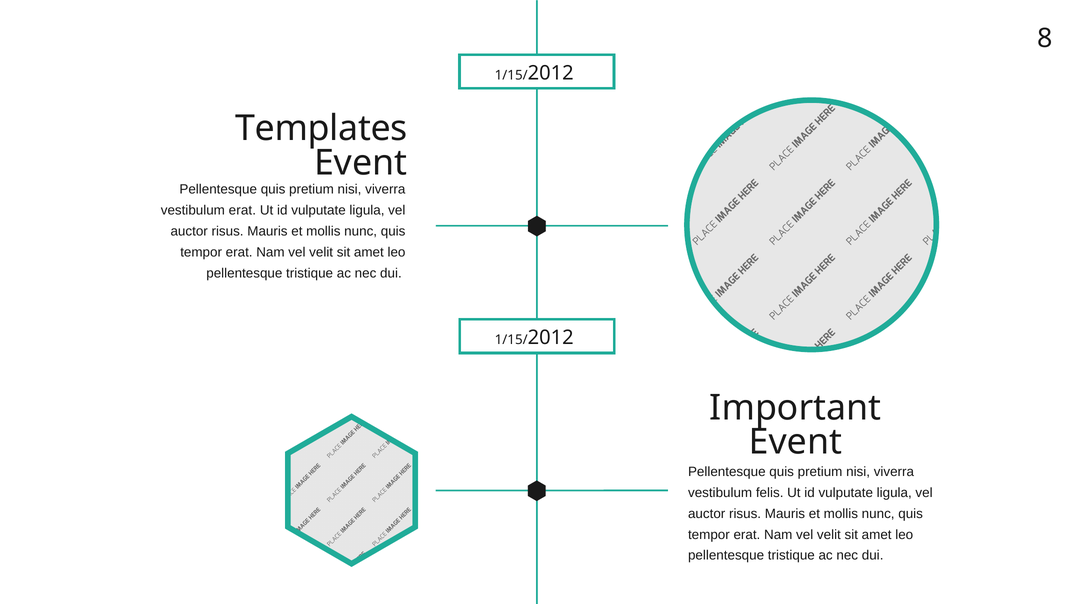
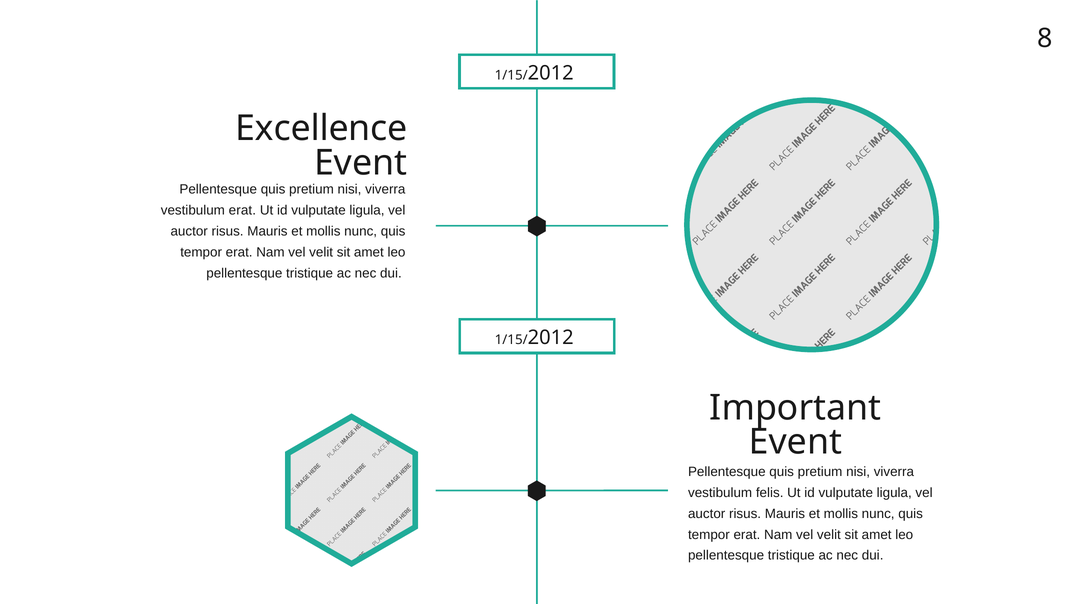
Templates: Templates -> Excellence (321, 129)
